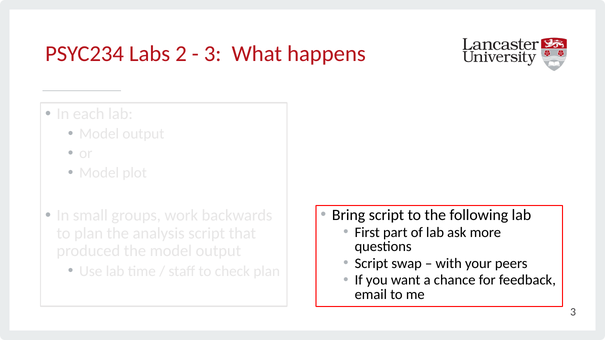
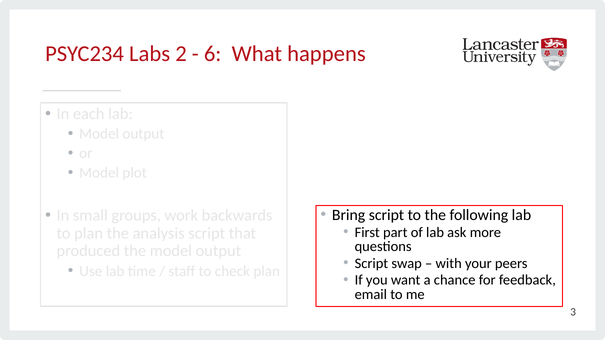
3: 3 -> 6 (213, 54)
